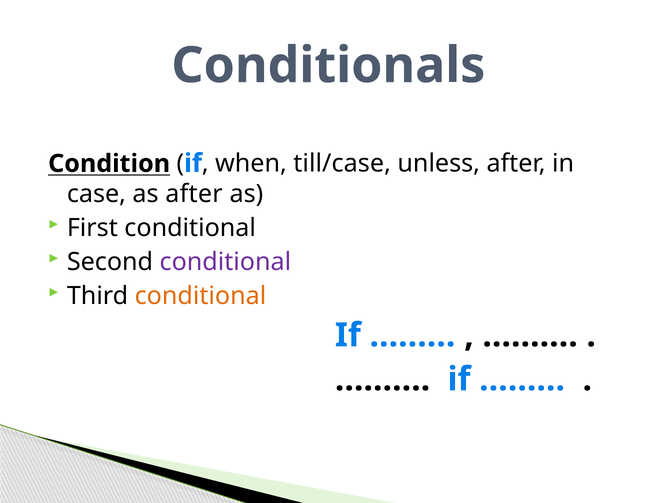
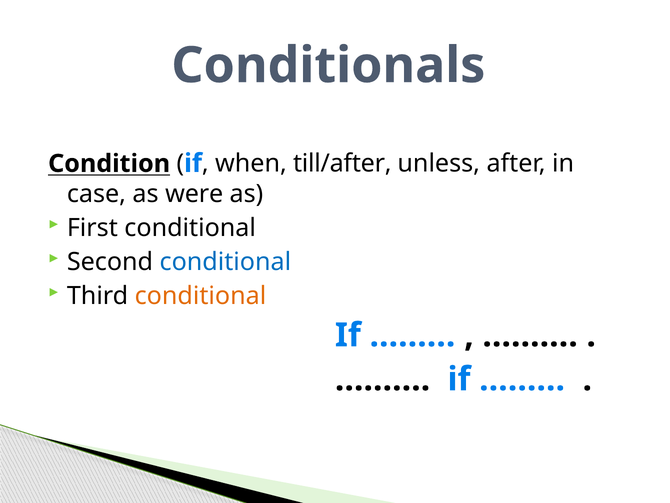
till/case: till/case -> till/after (342, 163)
as after: after -> were (194, 194)
conditional colour: purple -> blue (225, 262)
